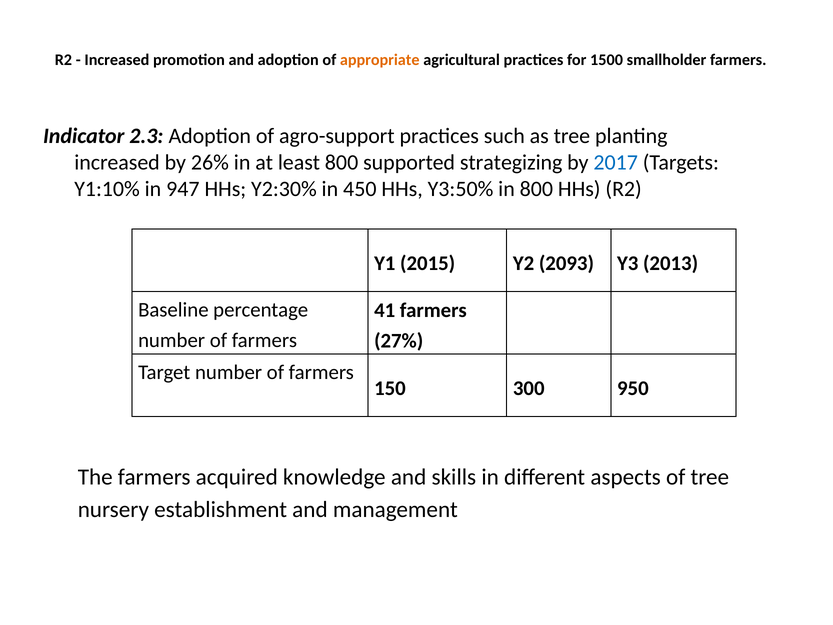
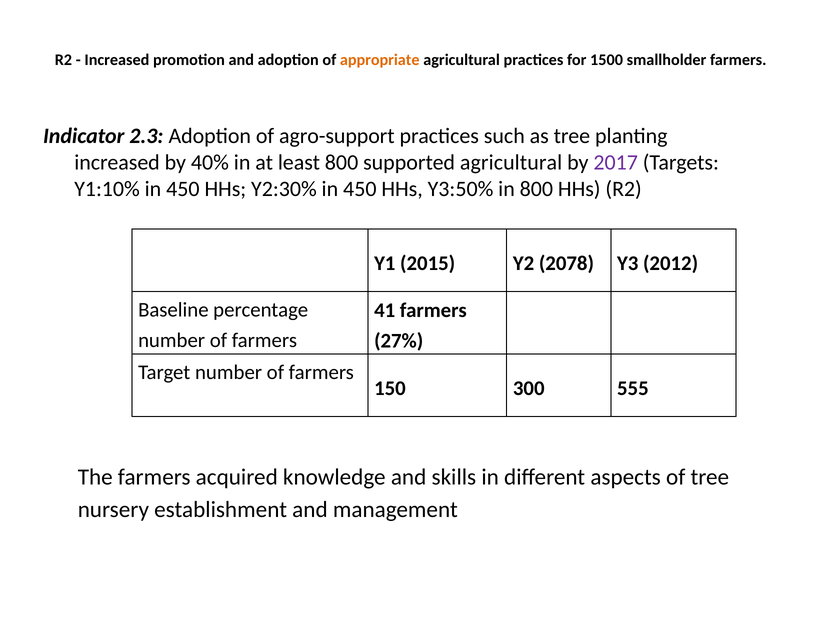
26%: 26% -> 40% (210, 162)
supported strategizing: strategizing -> agricultural (511, 162)
2017 colour: blue -> purple (616, 162)
Y1:10% in 947: 947 -> 450 (183, 189)
2093: 2093 -> 2078 (566, 263)
2013: 2013 -> 2012 (671, 263)
950: 950 -> 555 (633, 388)
